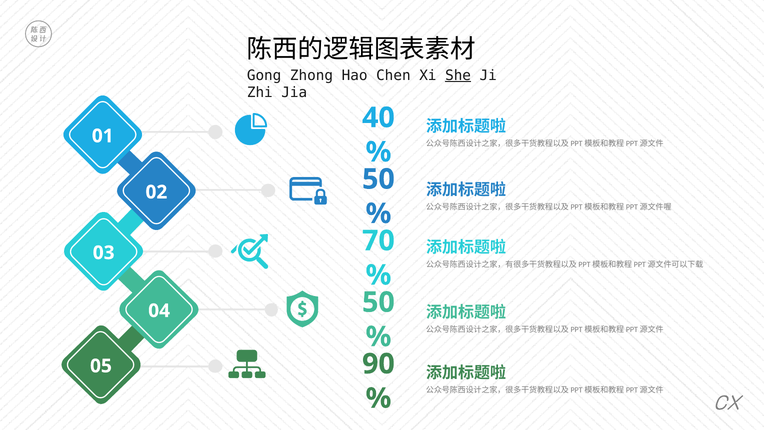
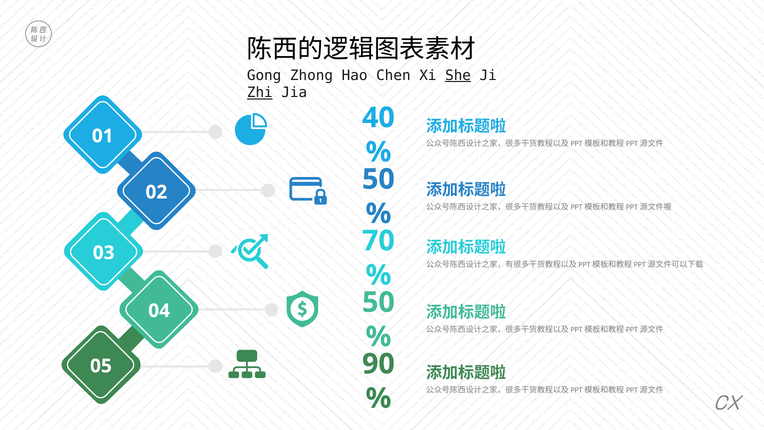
Zhi underline: none -> present (260, 93)
